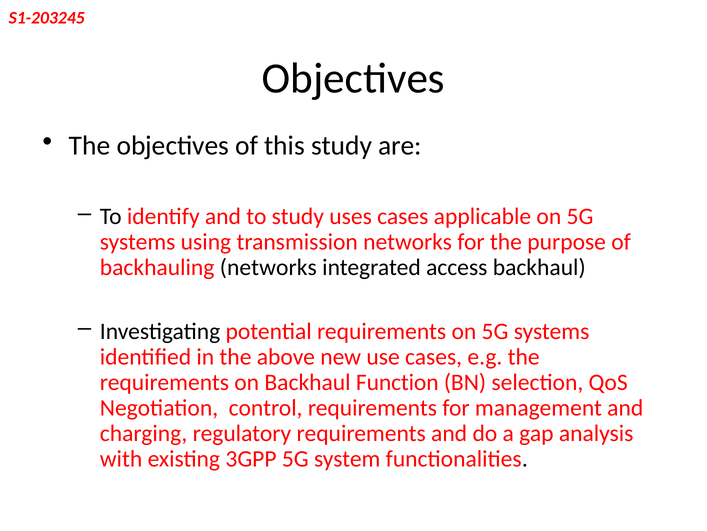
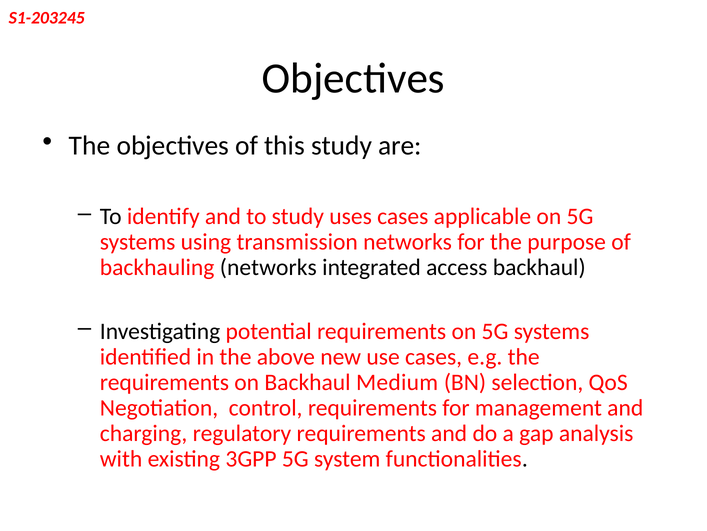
Function: Function -> Medium (397, 382)
